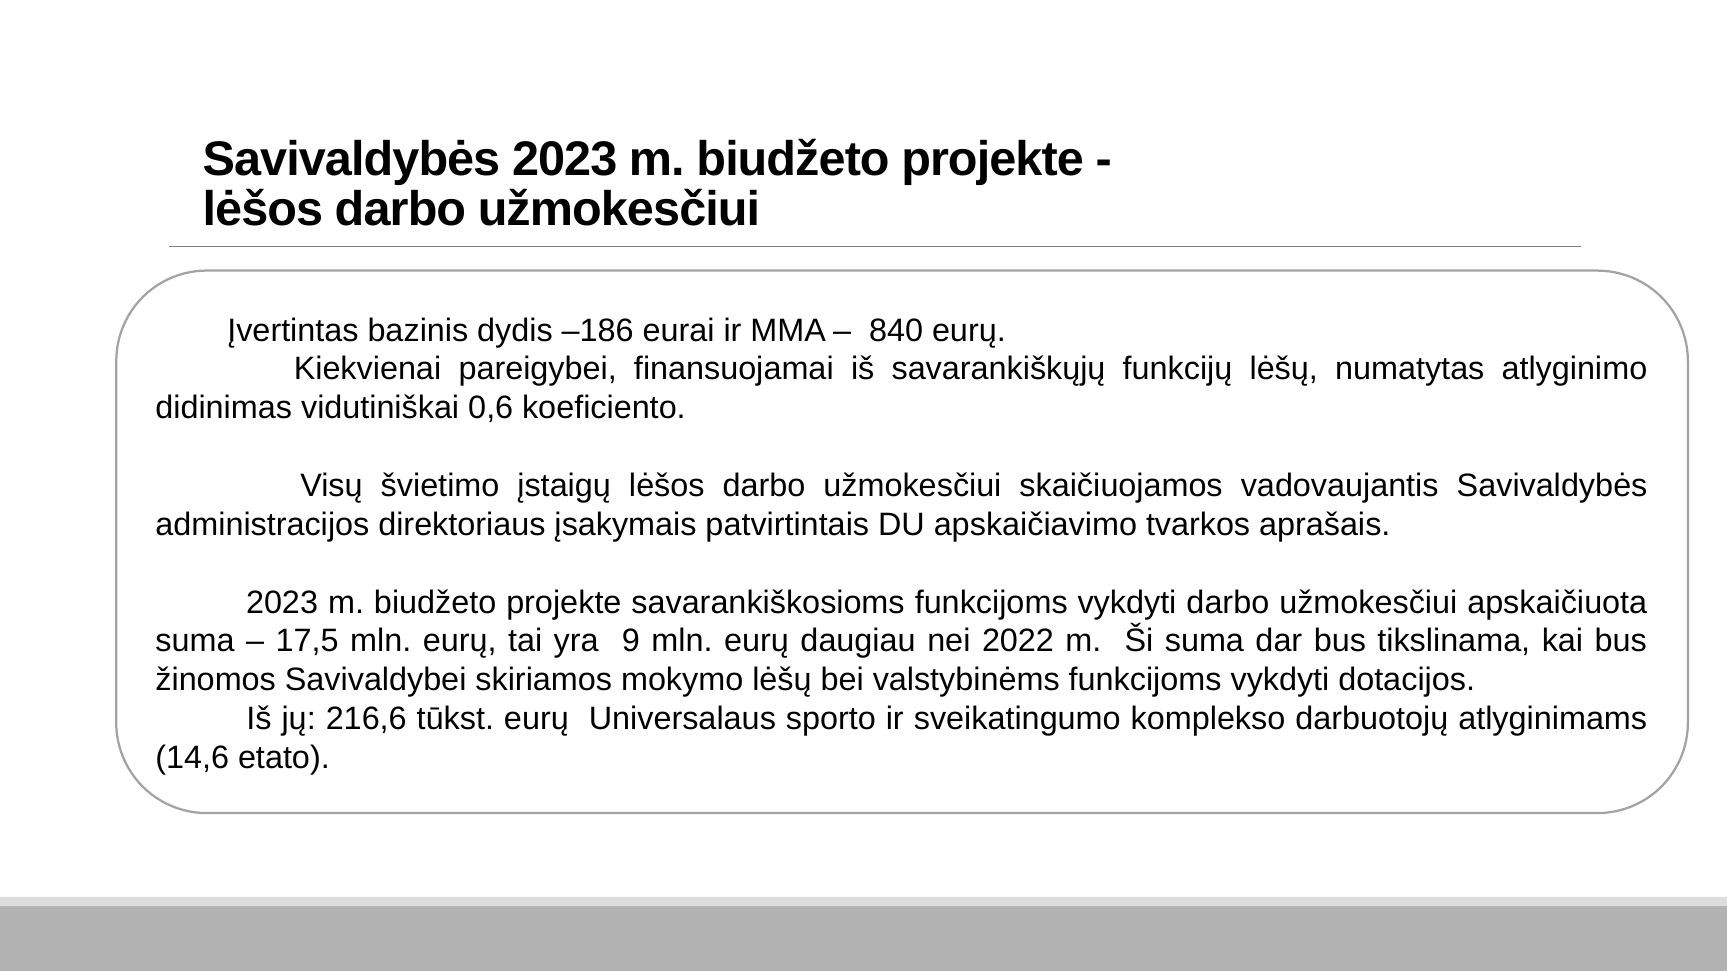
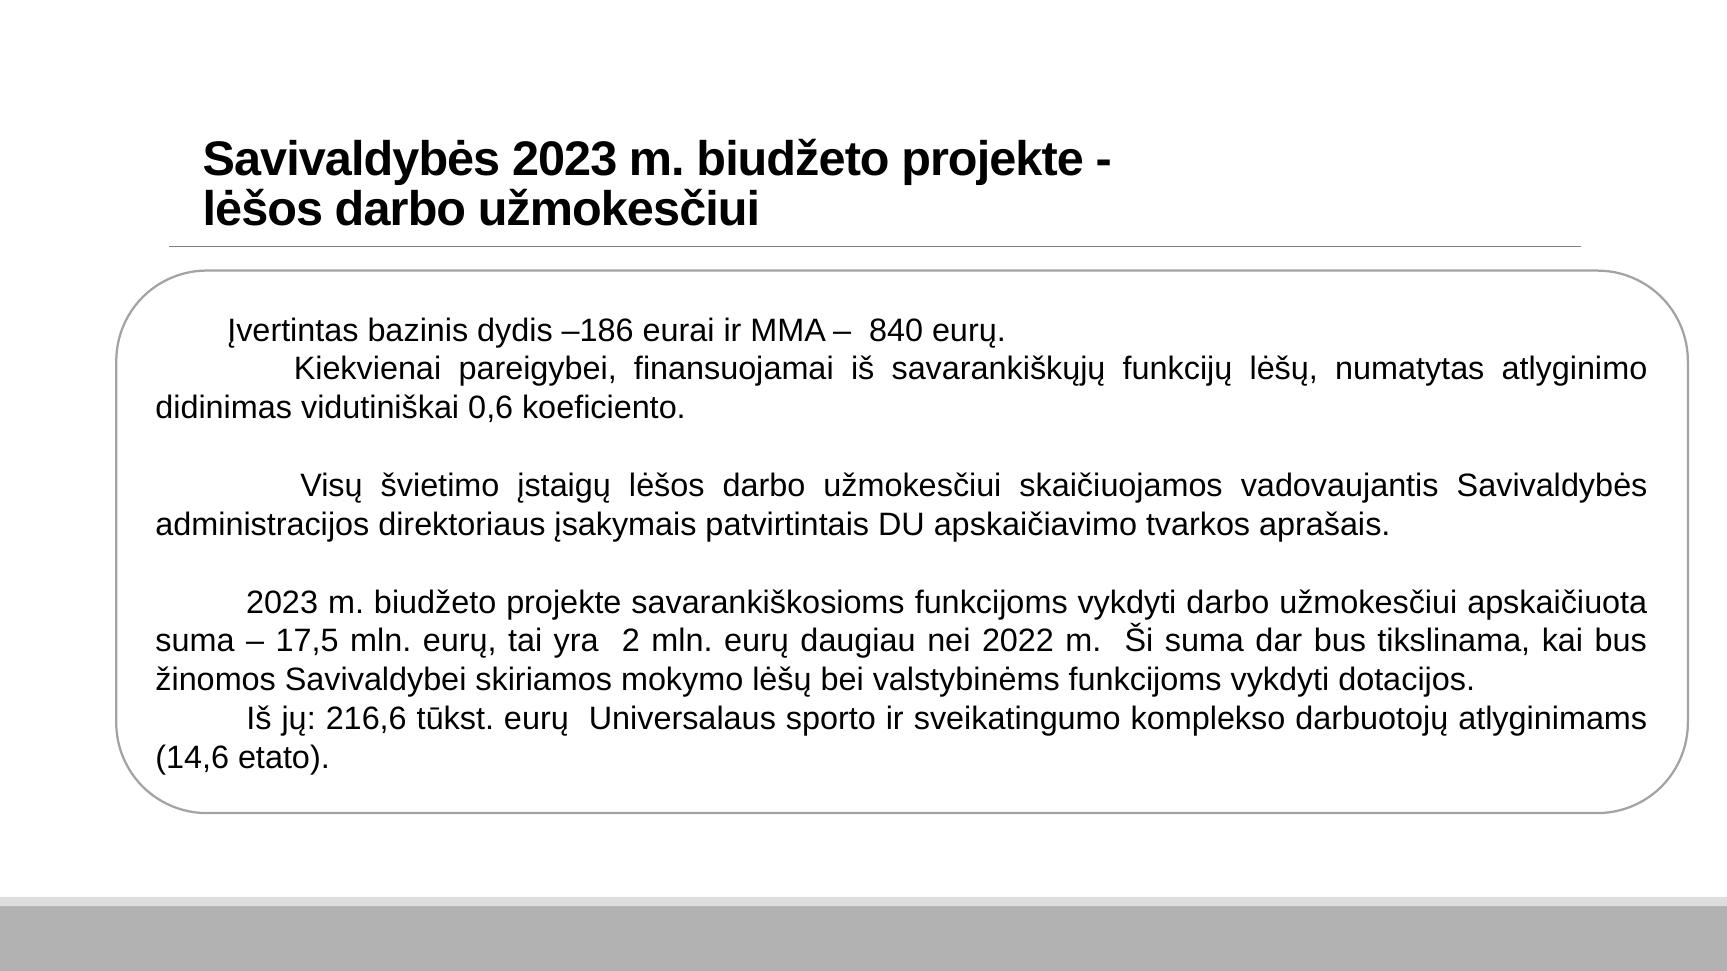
9: 9 -> 2 (631, 641)
